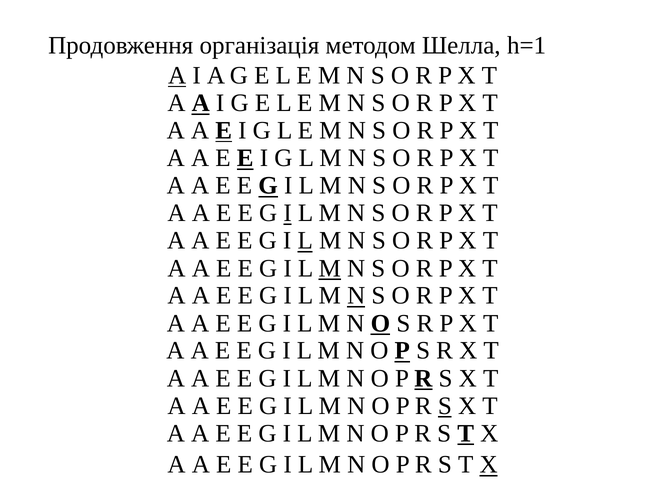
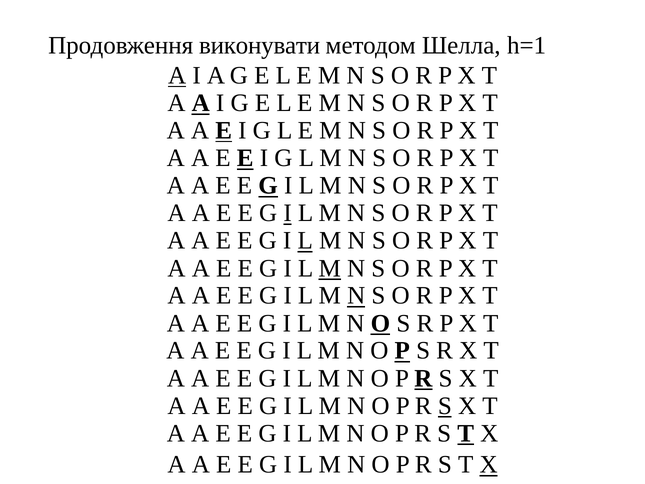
організація: організація -> виконувати (260, 45)
